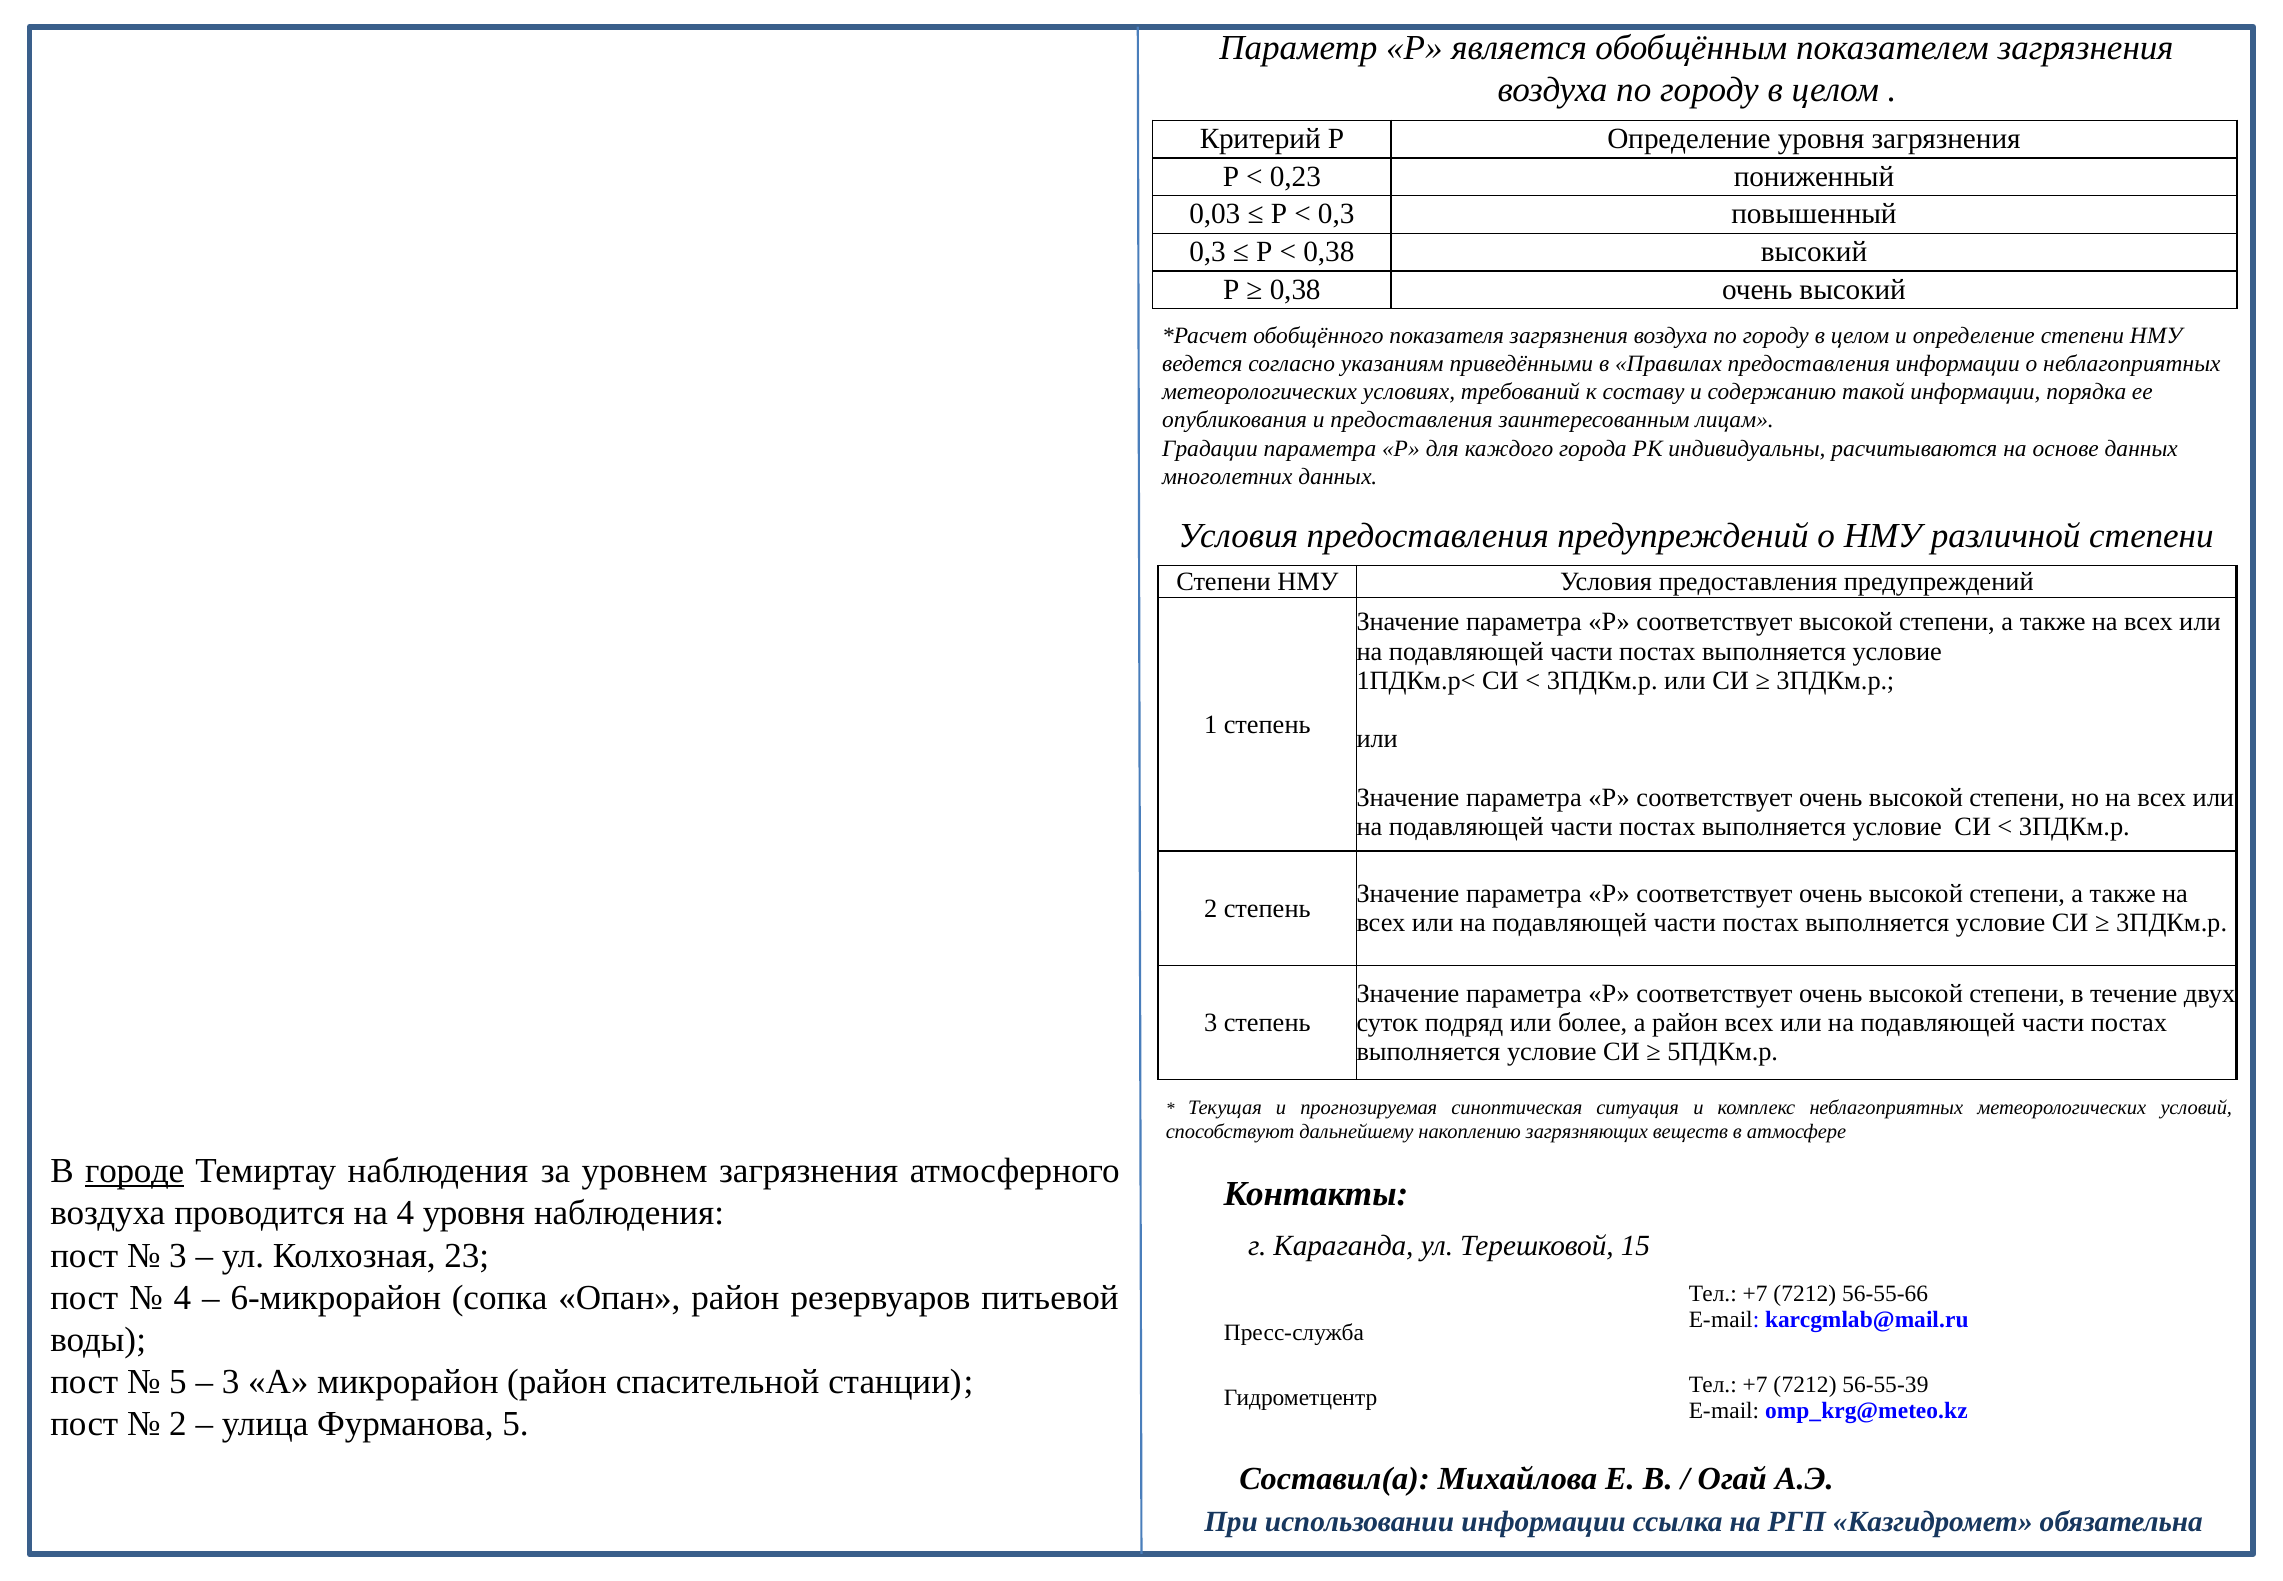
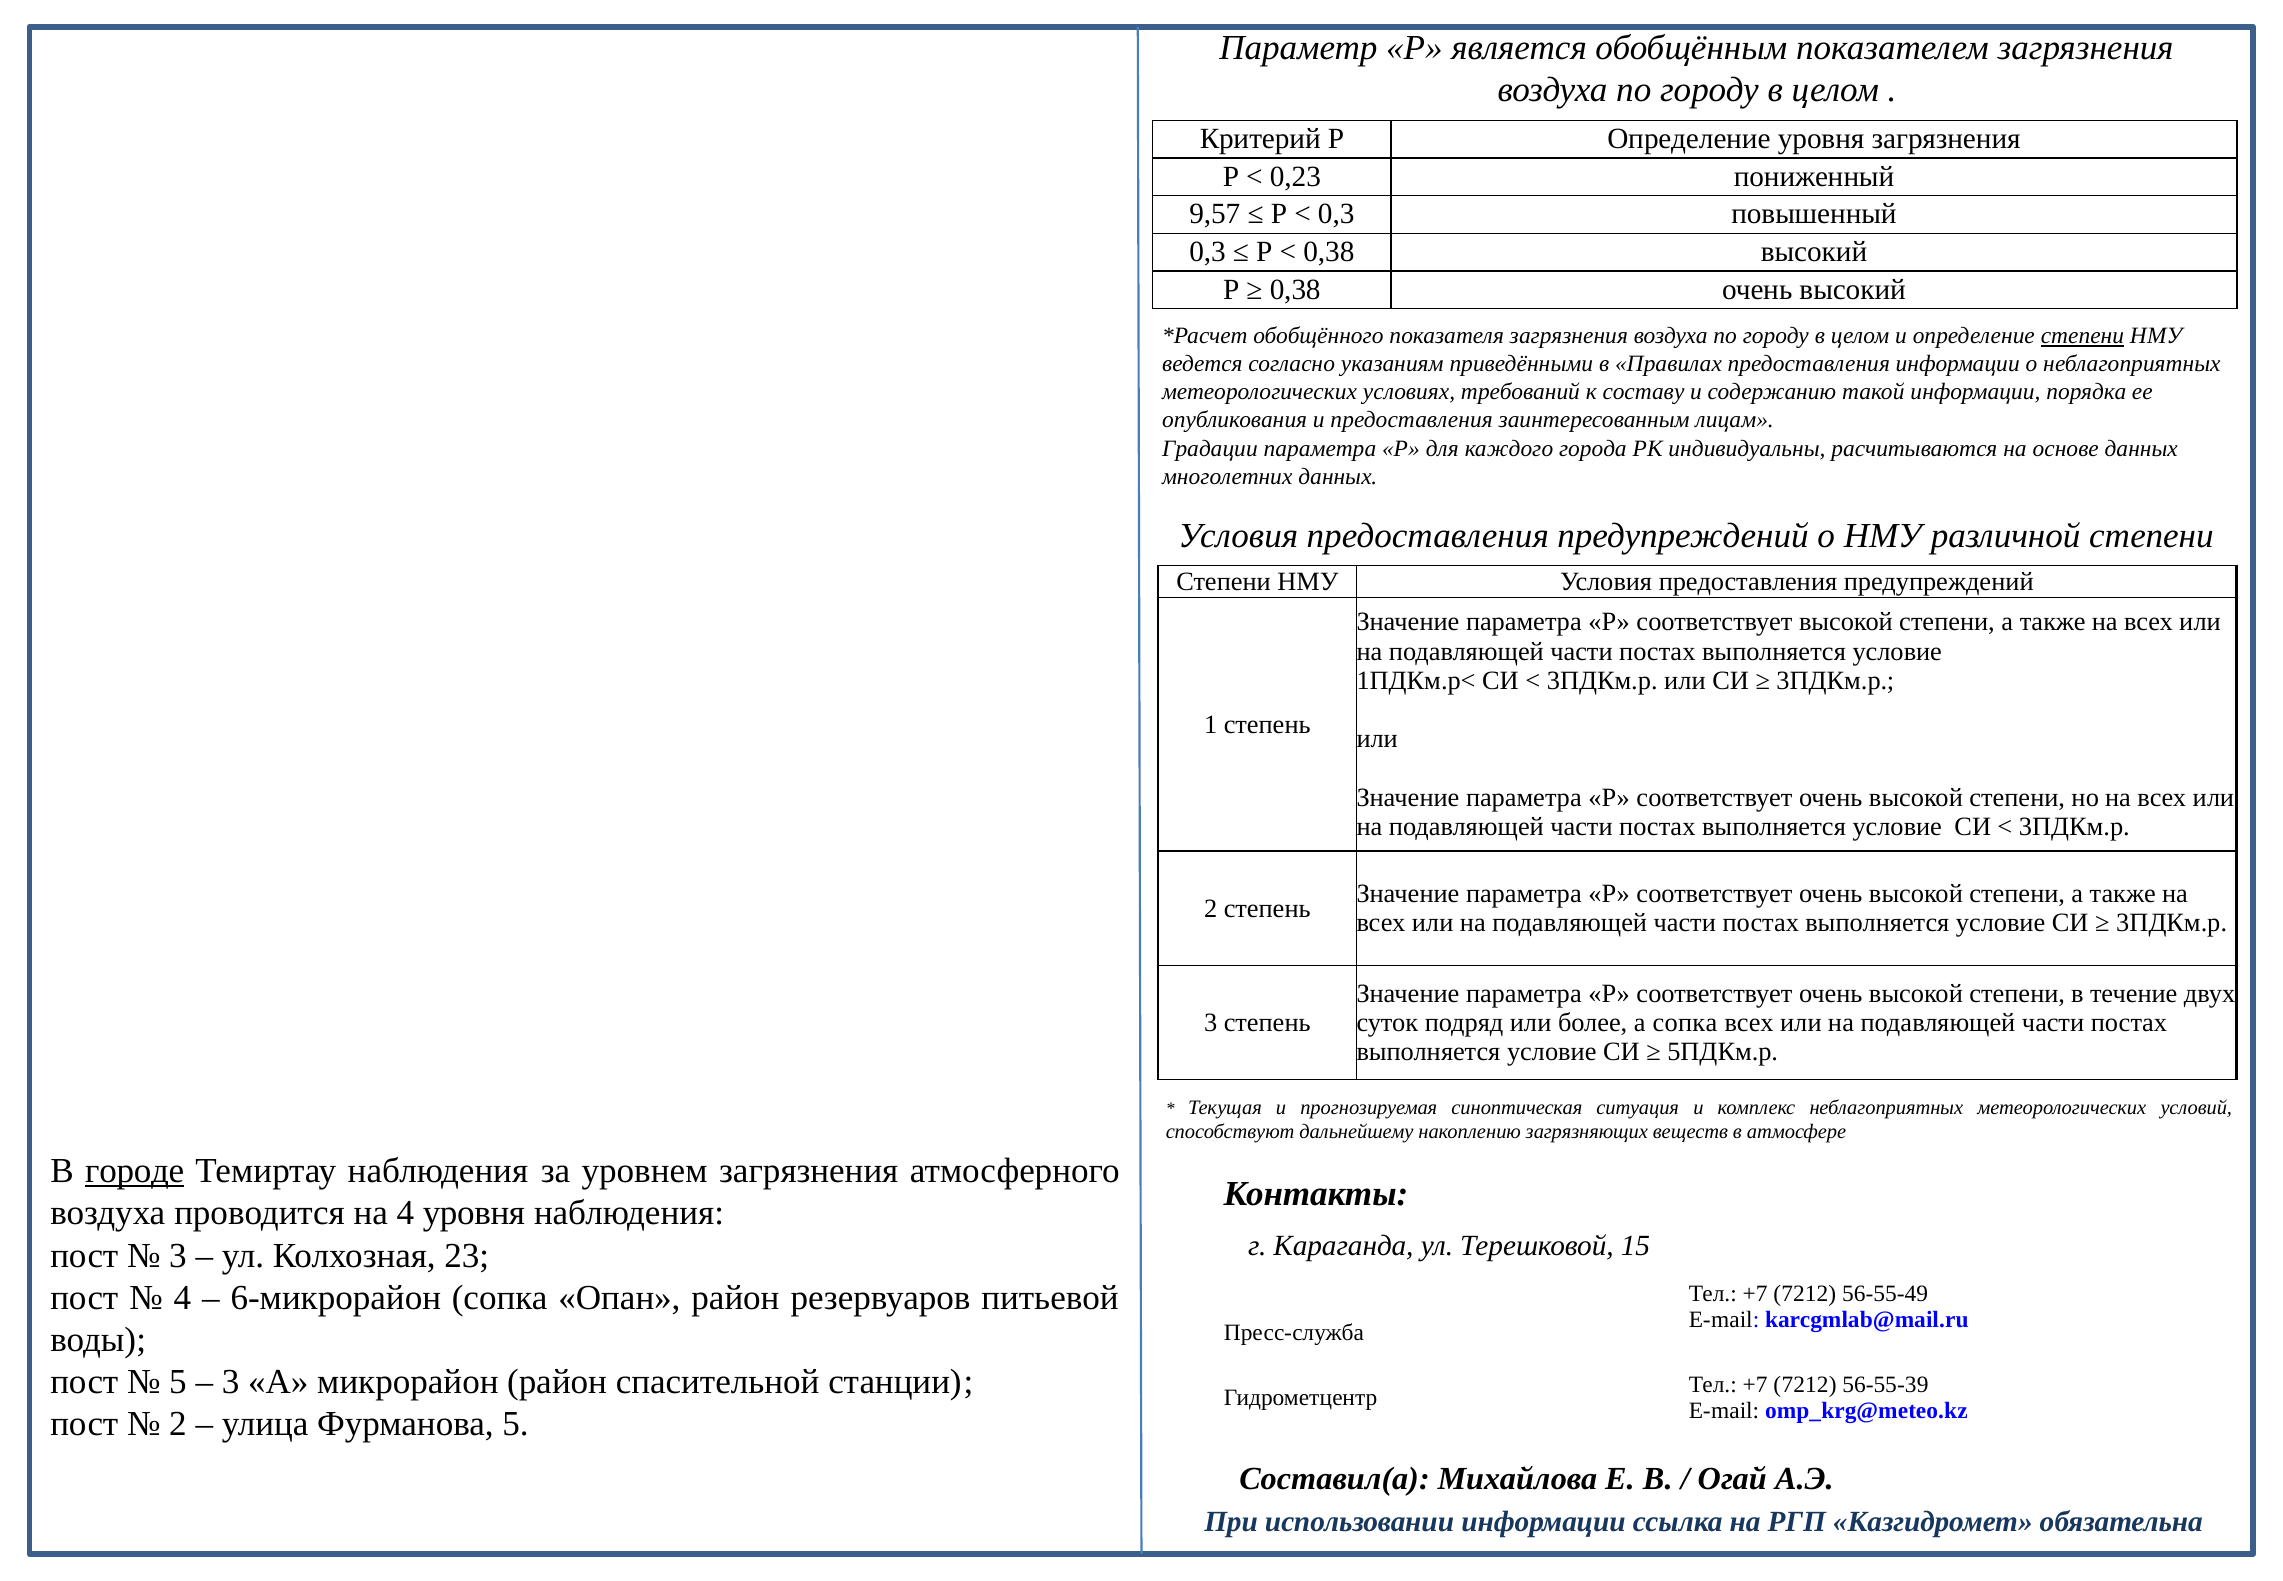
0,03: 0,03 -> 9,57 (1215, 214)
степени underline: none -> present (2082, 336)
а район: район -> сопка (1685, 1022)
56-55-66: 56-55-66 -> 56-55-49 (1885, 1293)
